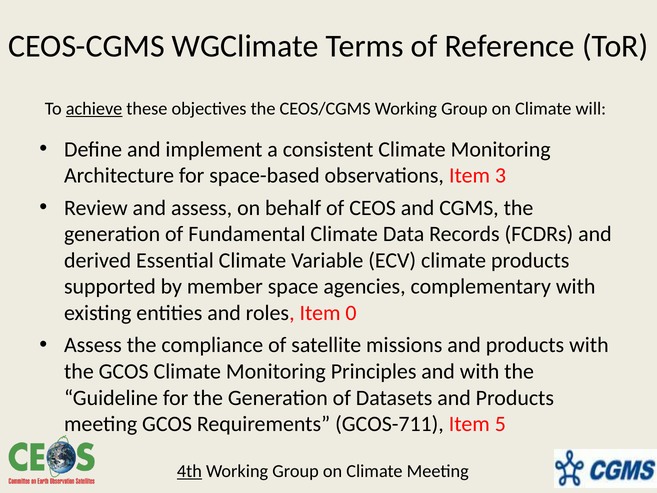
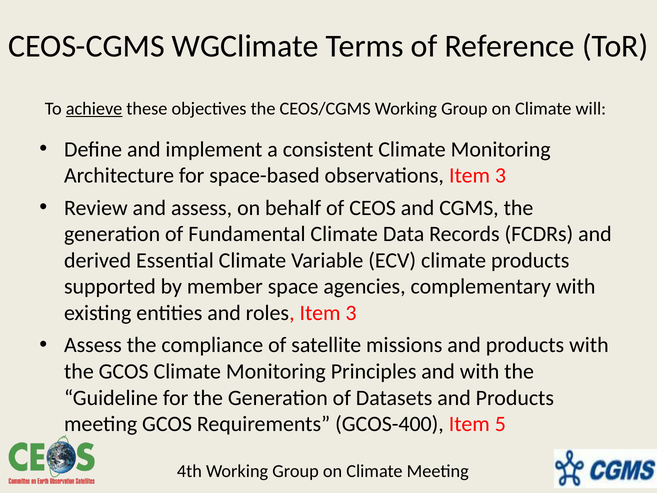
roles Item 0: 0 -> 3 (351, 313)
GCOS-711: GCOS-711 -> GCOS-400 (389, 424)
4th underline: present -> none (189, 471)
